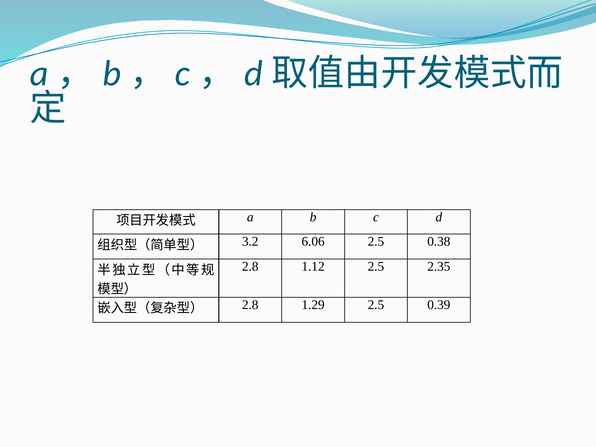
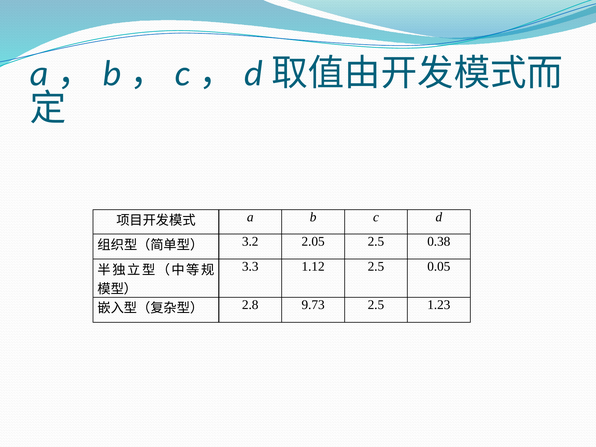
6.06: 6.06 -> 2.05 (313, 241)
2.8: 2.8 -> 3.3 (250, 267)
2.35: 2.35 -> 0.05 (439, 267)
1.29: 1.29 -> 9.73 (313, 305)
0.39: 0.39 -> 1.23 (439, 305)
